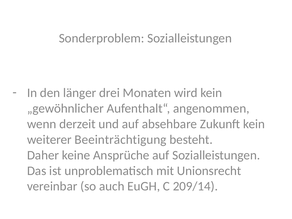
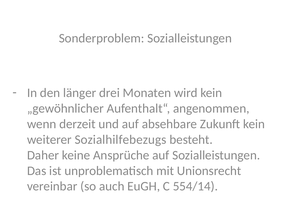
Beeinträchtigung: Beeinträchtigung -> Sozialhilfebezugs (120, 140)
209/14: 209/14 -> 554/14 (195, 186)
